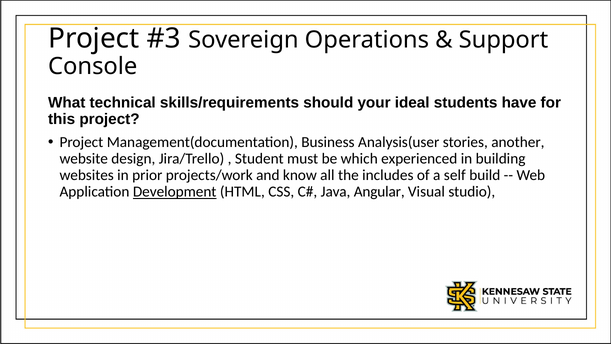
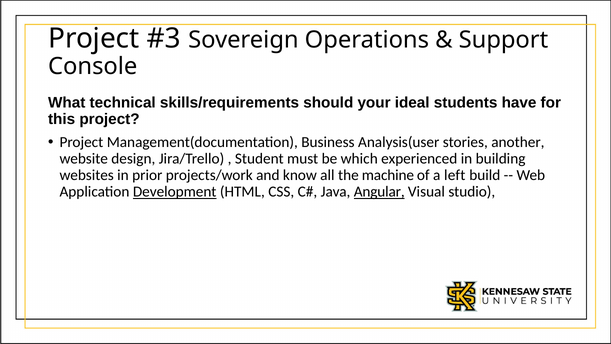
includes: includes -> machine (388, 175)
self: self -> left (455, 175)
Angular underline: none -> present (379, 192)
